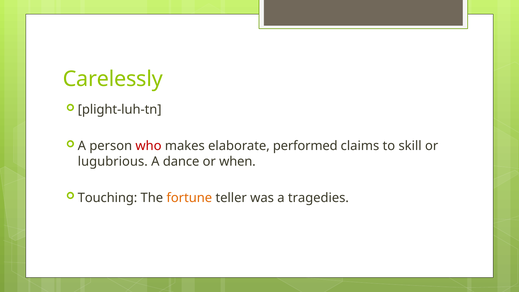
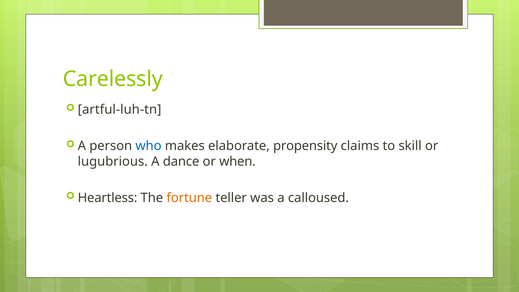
plight-luh-tn: plight-luh-tn -> artful-luh-tn (120, 110)
who colour: red -> blue (148, 146)
performed: performed -> propensity (305, 146)
Touching: Touching -> Heartless (108, 198)
tragedies: tragedies -> calloused (318, 198)
